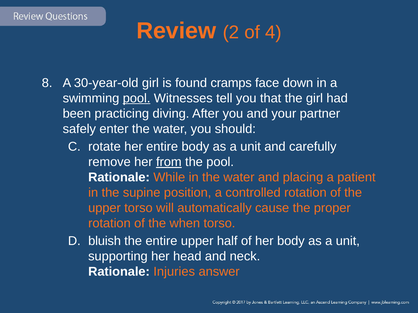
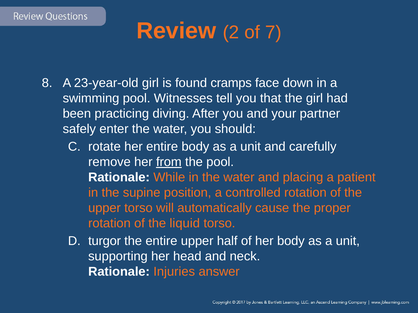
4: 4 -> 7 (273, 32)
30-year-old: 30-year-old -> 23-year-old (106, 83)
pool underline: present -> none (137, 98)
when: when -> liquid (185, 224)
bluish: bluish -> turgor (105, 241)
